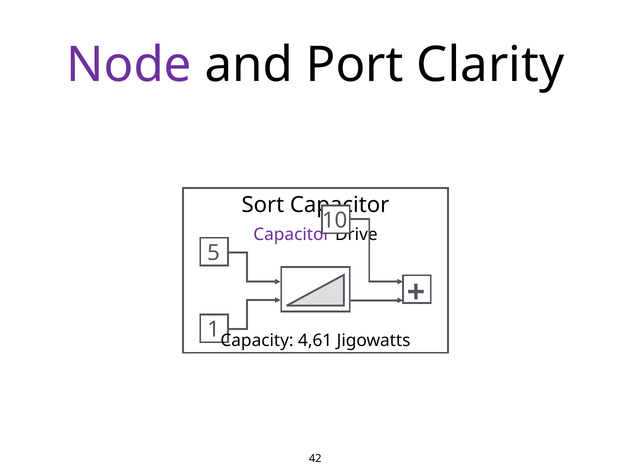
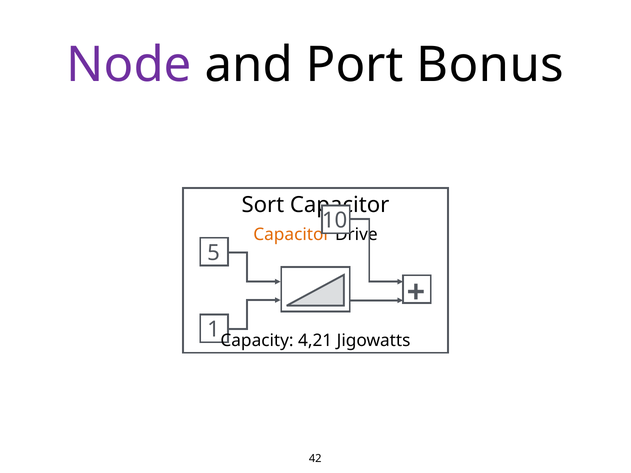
Clarity: Clarity -> Bonus (490, 65)
Capacitor colour: purple -> orange (292, 235)
4,61: 4,61 -> 4,21 (315, 341)
